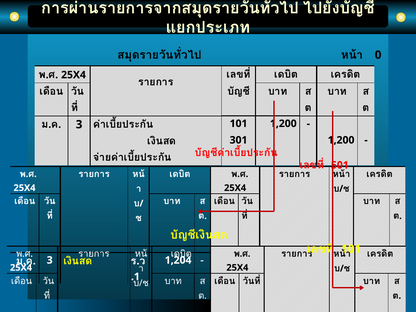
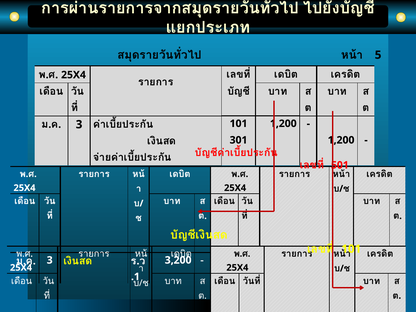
0: 0 -> 5 (378, 55)
1,204: 1,204 -> 3,200 (178, 260)
